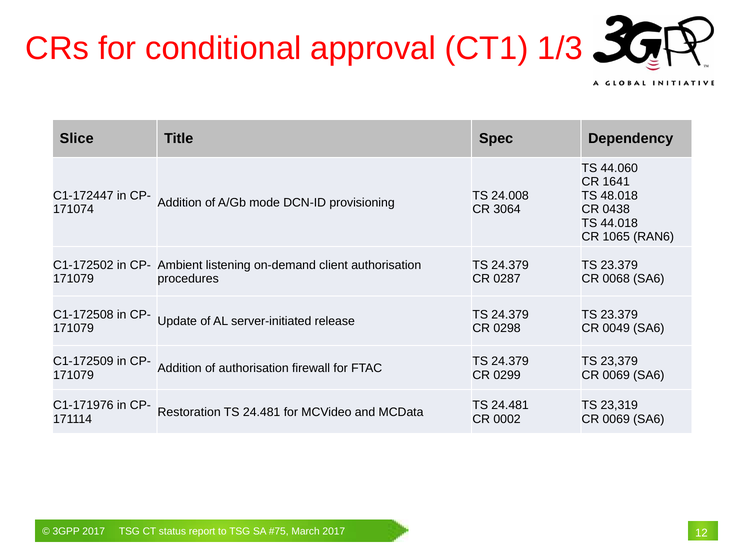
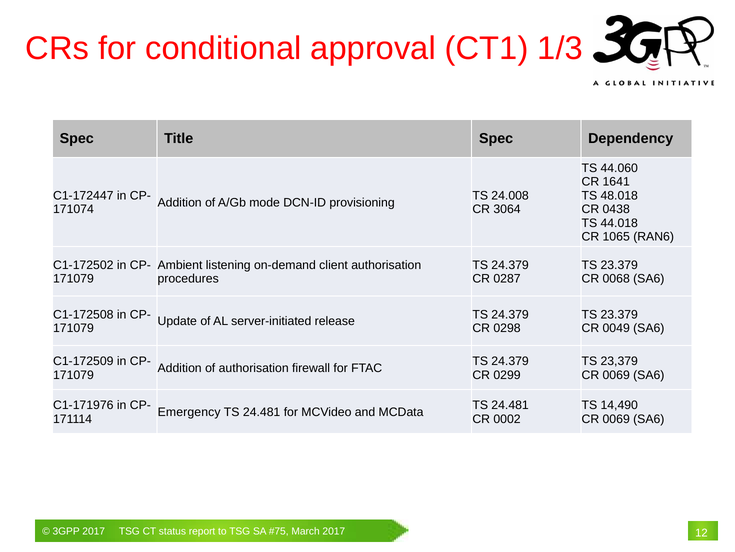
Slice: Slice -> Spec (77, 139)
23,319: 23,319 -> 14,490 (619, 405)
Restoration: Restoration -> Emergency (189, 412)
